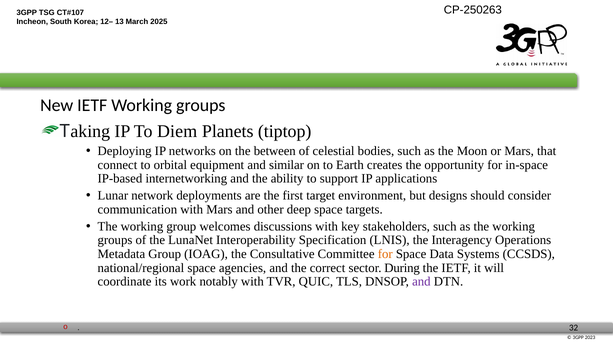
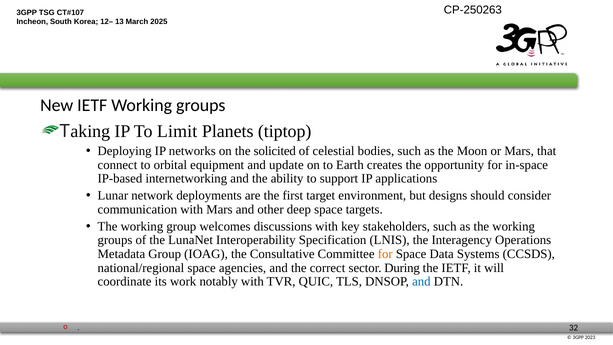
Diem: Diem -> Limit (177, 131)
between: between -> solicited (275, 151)
similar: similar -> update (286, 165)
and colour: purple -> blue (421, 281)
